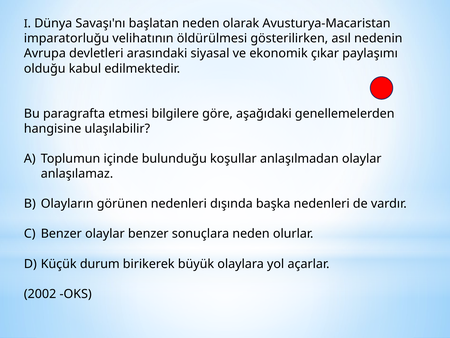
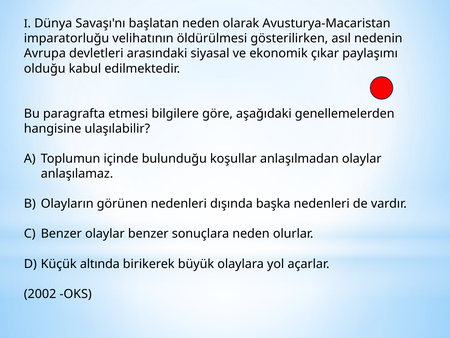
durum: durum -> altında (100, 264)
